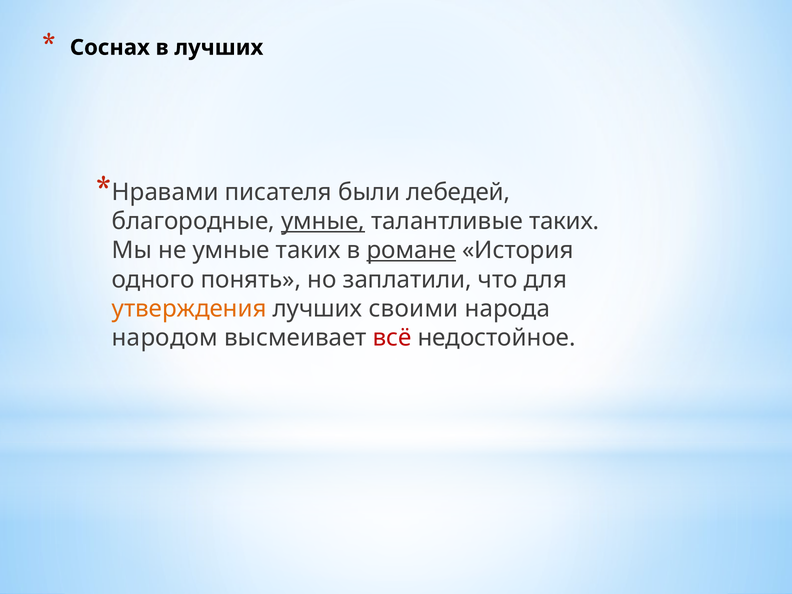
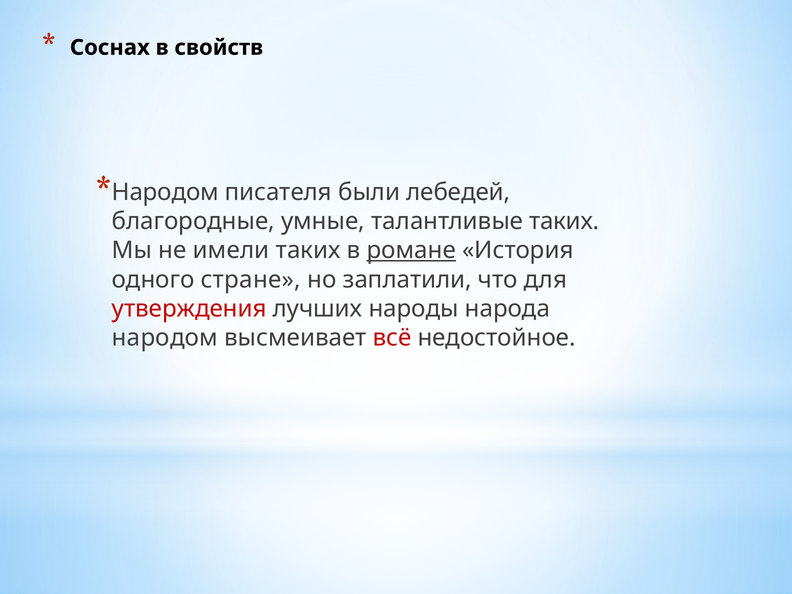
в лучших: лучших -> свойств (219, 48)
Нравами: Нравами -> Народом (165, 192)
умные underline: present -> none (323, 221)
не умные: умные -> имели (231, 251)
понять: понять -> стране (251, 280)
утверждения colour: orange -> red (189, 309)
своими: своими -> народы (414, 309)
